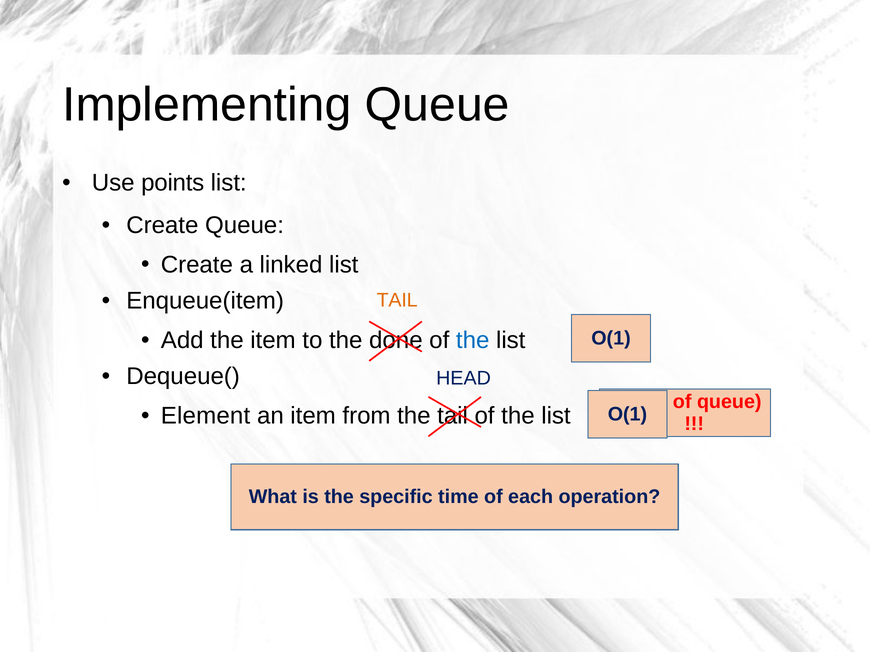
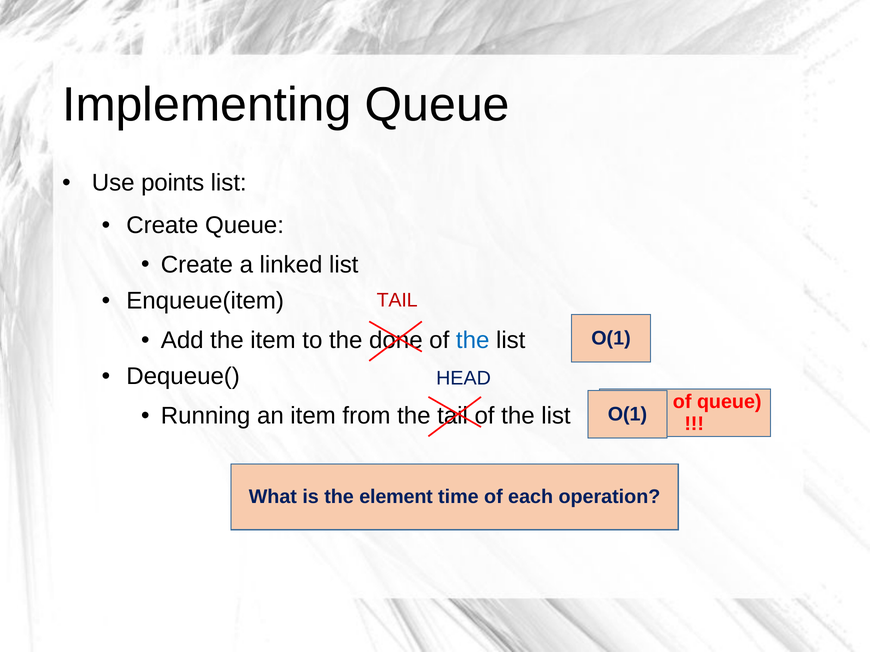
TAIL colour: orange -> red (397, 301)
Element: Element -> Running (206, 416)
specific: specific -> element (396, 497)
